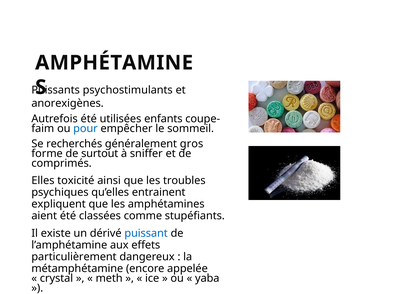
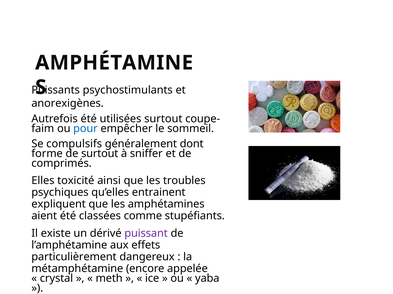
utilisées enfants: enfants -> surtout (163, 119)
recherchés: recherchés -> compulsifs (74, 144)
gros: gros -> dont (192, 144)
puissant colour: blue -> purple (146, 234)
